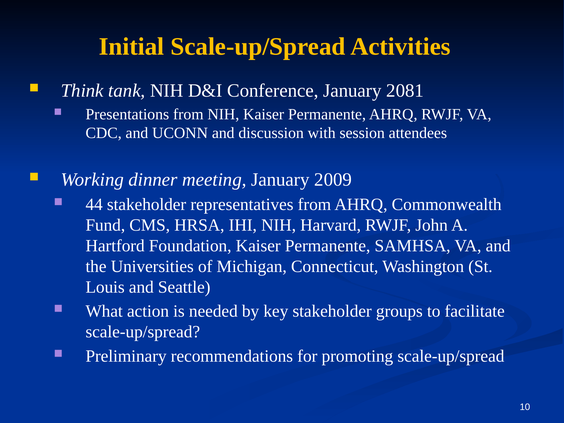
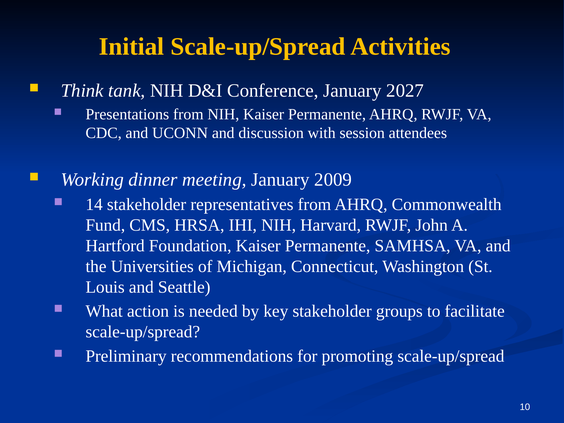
2081: 2081 -> 2027 (405, 91)
44: 44 -> 14 (94, 205)
